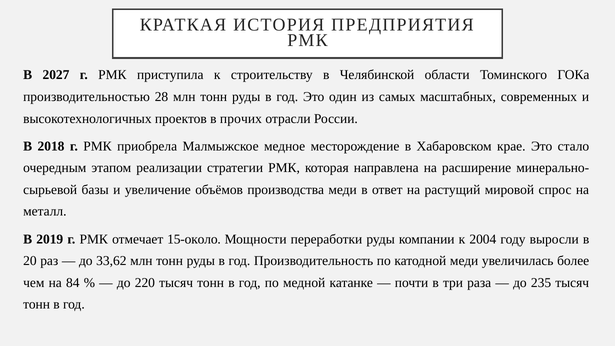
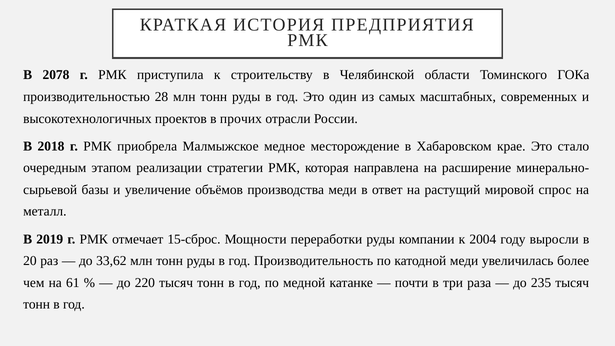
2027: 2027 -> 2078 (56, 75)
15-около: 15-около -> 15-сброс (194, 239)
84: 84 -> 61 (73, 283)
